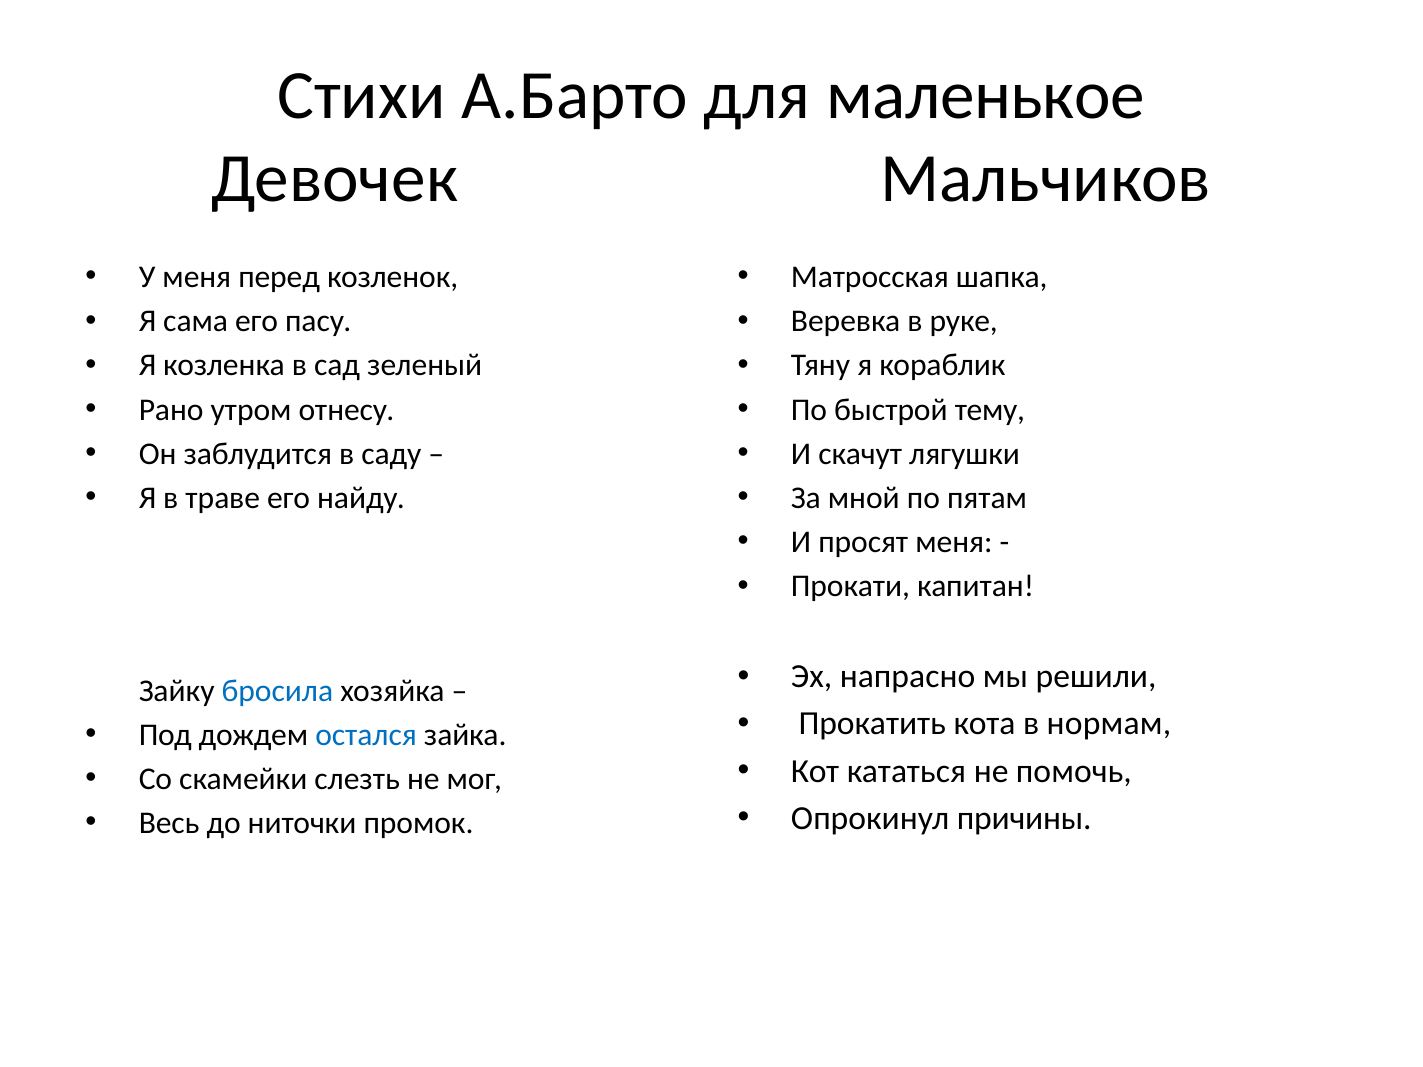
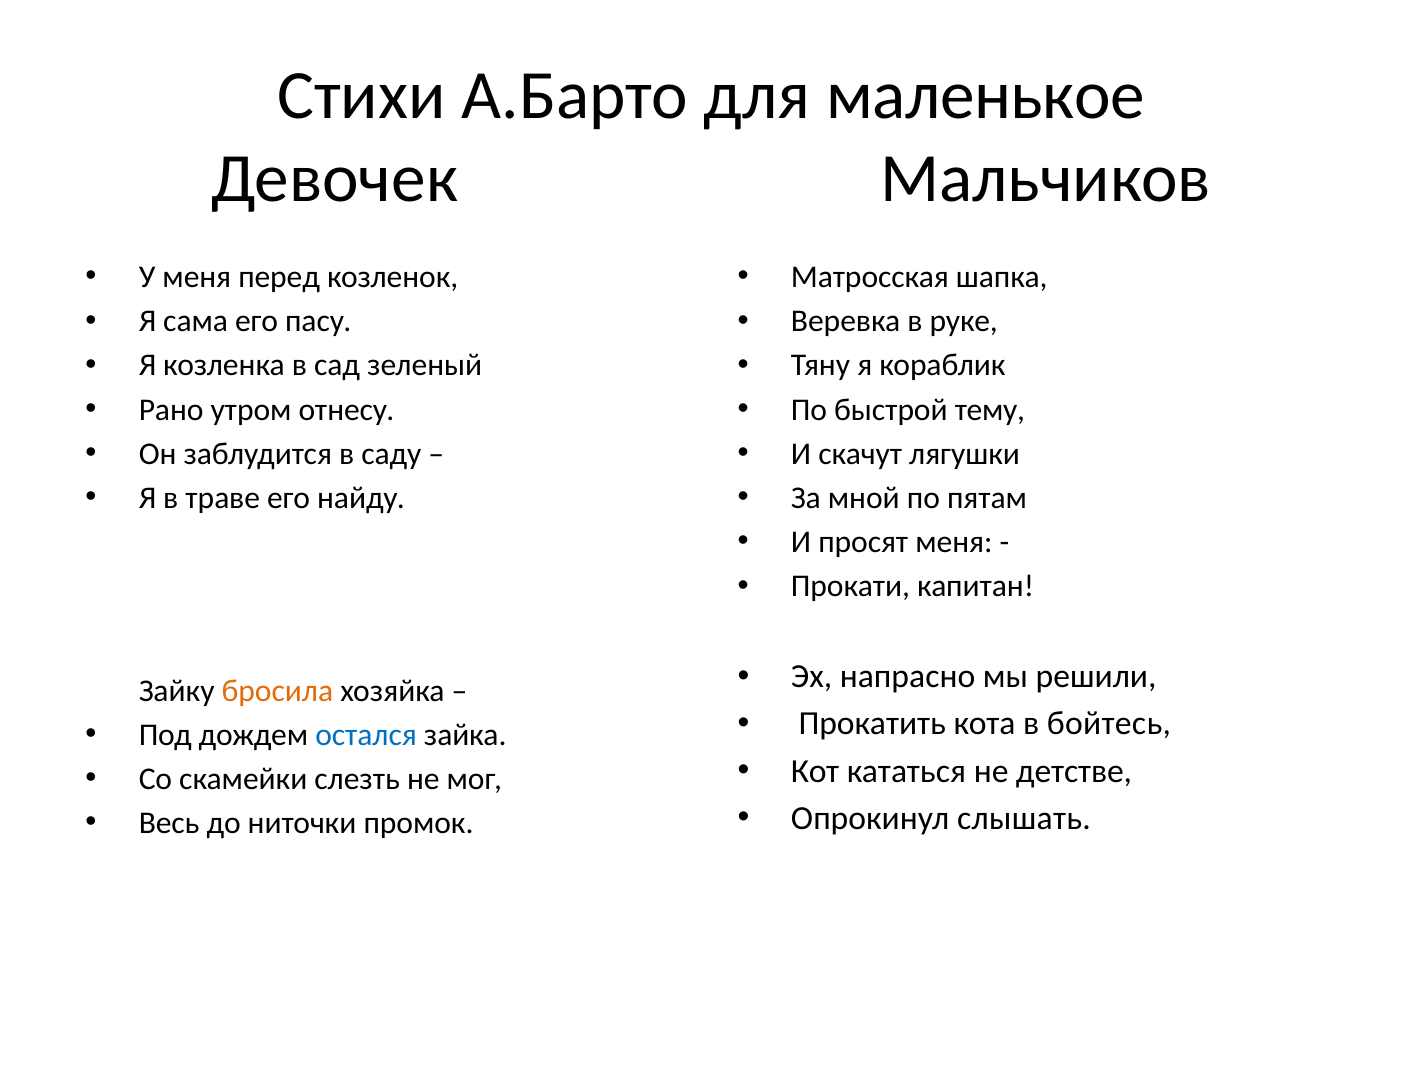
бросила colour: blue -> orange (277, 691)
нормам: нормам -> бойтесь (1109, 724)
помочь: помочь -> детстве (1074, 771)
причины: причины -> слышать (1024, 818)
